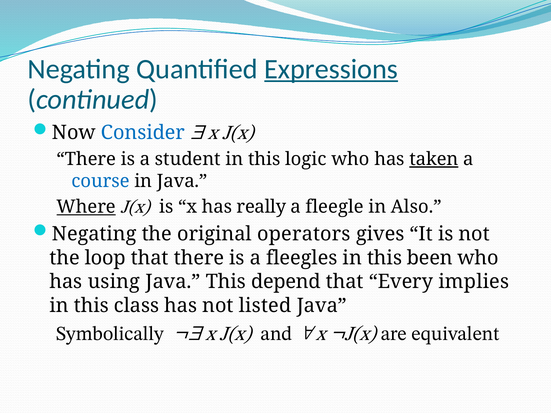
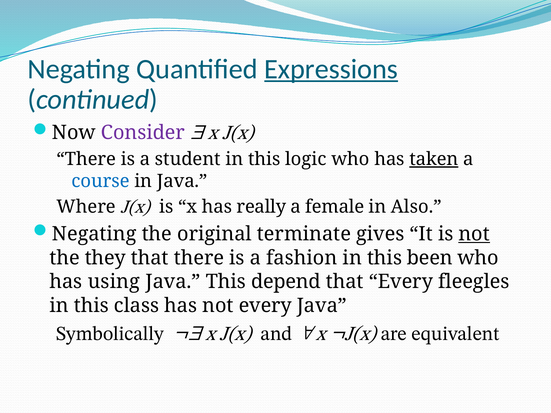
Consider colour: blue -> purple (143, 133)
Where underline: present -> none (86, 207)
fleegle: fleegle -> female (335, 207)
operators: operators -> terminate (304, 234)
not underline: none -> present (474, 234)
loop: loop -> they (105, 258)
fleegles: fleegles -> fashion (302, 258)
implies: implies -> fleegles (474, 282)
not listed: listed -> every (265, 306)
